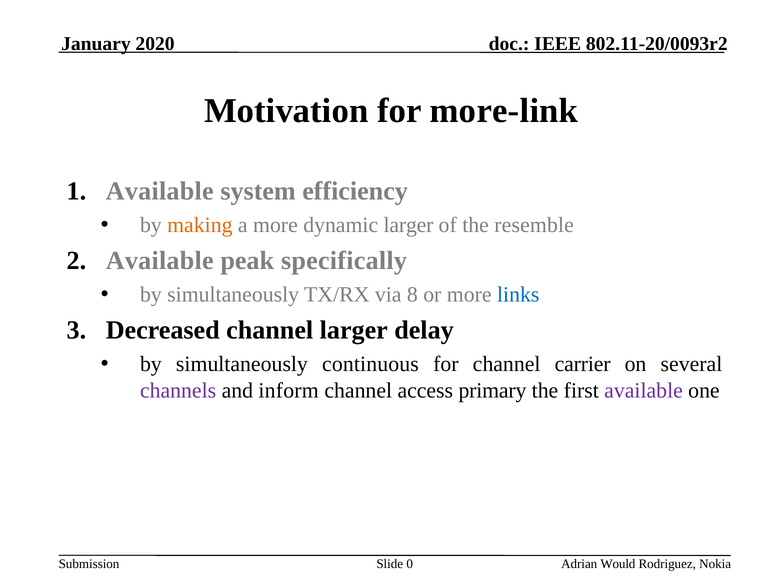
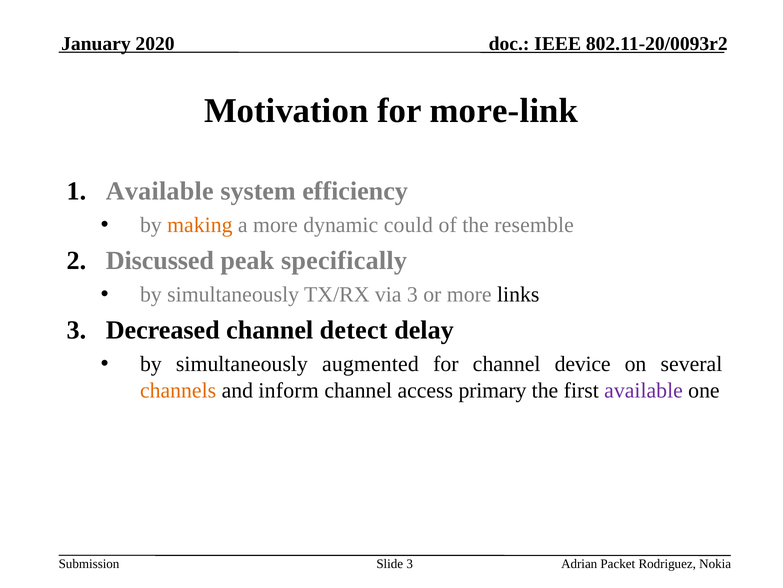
dynamic larger: larger -> could (408, 225)
2 Available: Available -> Discussed (160, 261)
via 8: 8 -> 3 (412, 294)
links colour: blue -> black (518, 294)
channel larger: larger -> detect (354, 330)
continuous: continuous -> augmented (370, 364)
carrier: carrier -> device (583, 364)
channels colour: purple -> orange (178, 390)
Slide 0: 0 -> 3 (410, 563)
Would: Would -> Packet (618, 563)
